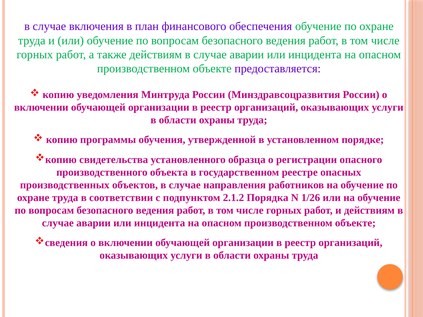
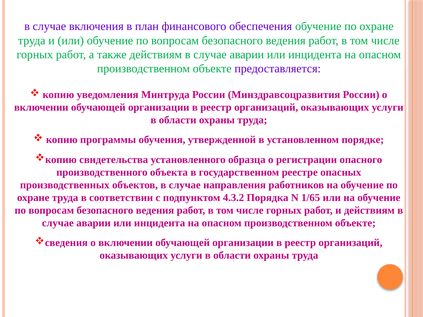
2.1.2: 2.1.2 -> 4.3.2 (233, 198)
1/26: 1/26 -> 1/65 (311, 198)
